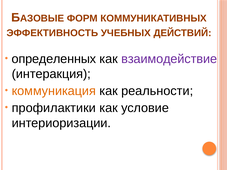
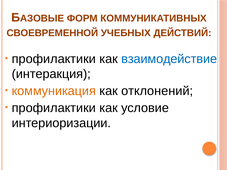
ЭФФЕКТИВНОСТЬ: ЭФФЕКТИВНОСТЬ -> СВОЕВРЕМЕННОЙ (52, 33)
определенных: определенных -> профилактики (54, 59)
взаимодействие colour: purple -> blue (169, 59)
реальности: реальности -> отклонений (157, 91)
